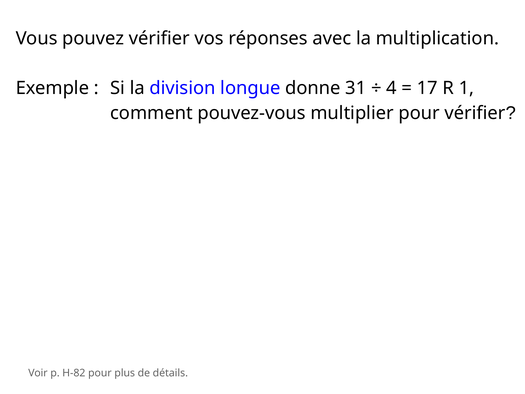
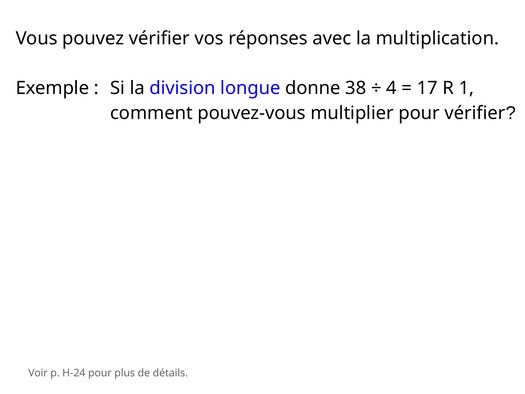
31: 31 -> 38 (356, 88)
H-82: H-82 -> H-24 (74, 373)
